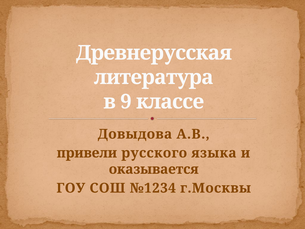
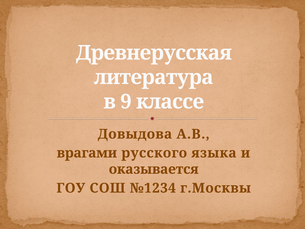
привели: привели -> врагами (87, 153)
